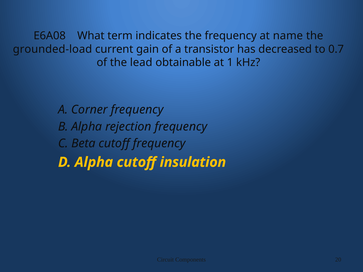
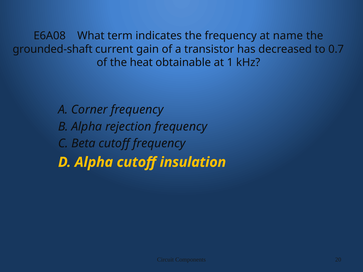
grounded-load: grounded-load -> grounded-shaft (53, 49)
lead: lead -> heat (141, 62)
